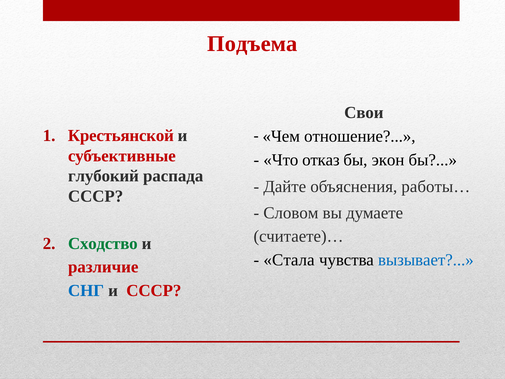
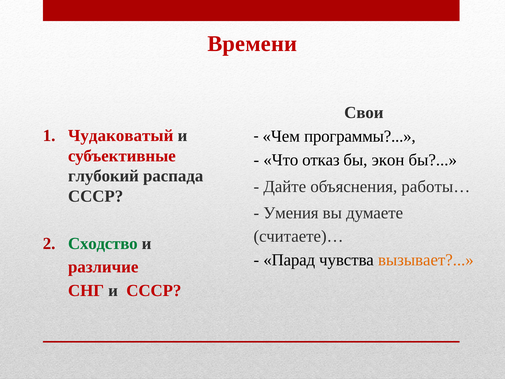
Подъема: Подъема -> Времени (252, 44)
Крестьянской: Крестьянской -> Чудаковатый (121, 136)
отношение: отношение -> программы (360, 136)
Словом: Словом -> Умения (291, 213)
Стала: Стала -> Парад (289, 260)
вызывает colour: blue -> orange (426, 260)
СНГ colour: blue -> red (86, 290)
